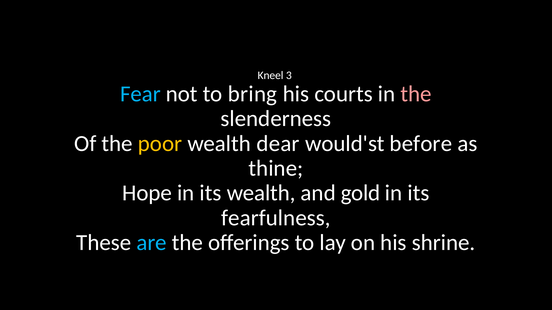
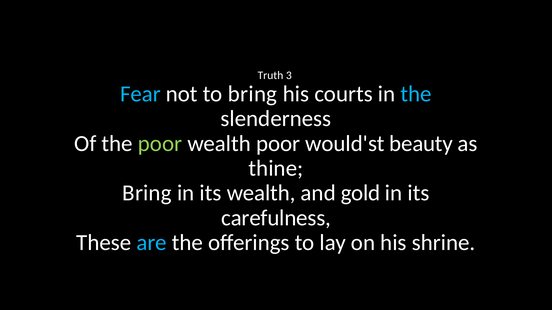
Kneel: Kneel -> Truth (270, 75)
the colour: pink -> light blue (416, 94)
poor colour: yellow -> light green (160, 144)
wealth dear: dear -> poor (278, 144)
before: before -> beauty (421, 144)
Hope: Hope -> Bring (147, 193)
fearfulness: fearfulness -> carefulness (276, 218)
